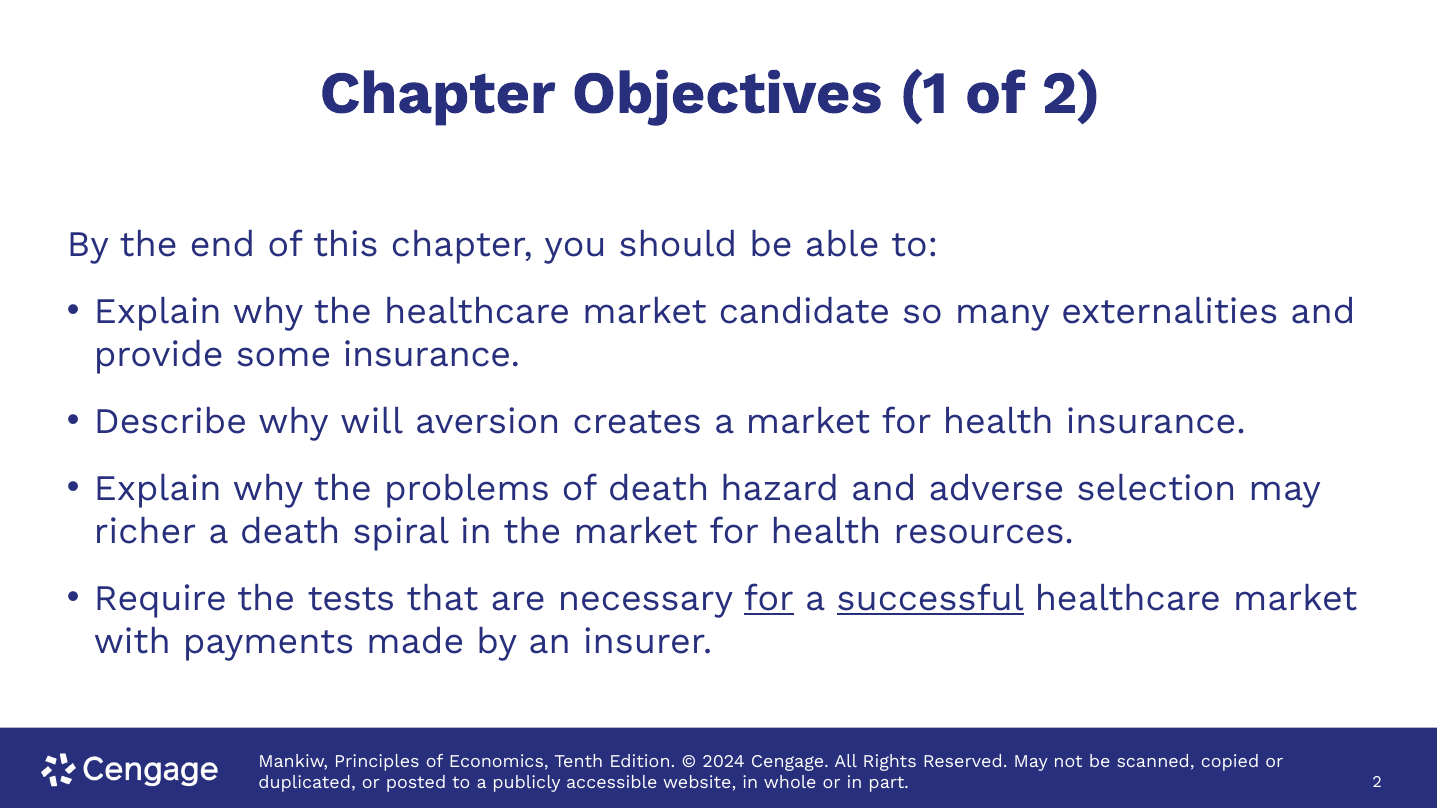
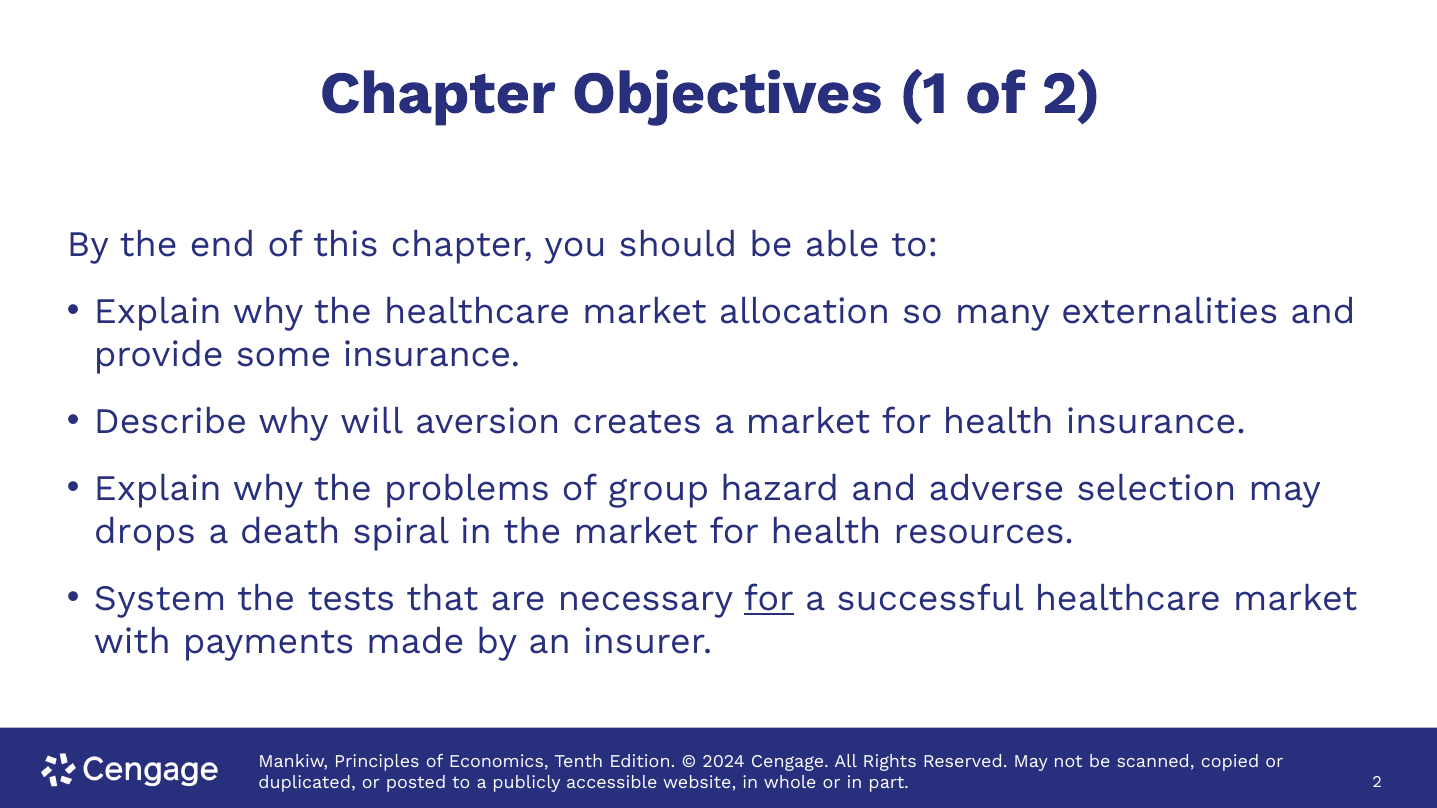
candidate: candidate -> allocation (804, 312)
of death: death -> group (659, 489)
richer: richer -> drops (145, 532)
Require: Require -> System (160, 599)
successful underline: present -> none (930, 599)
